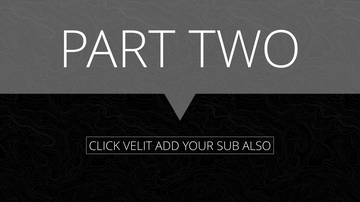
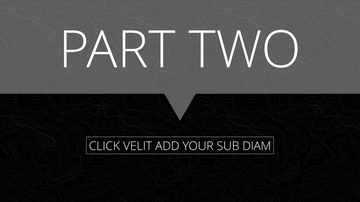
ALSO: ALSO -> DIAM (257, 147)
